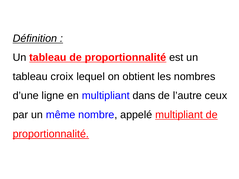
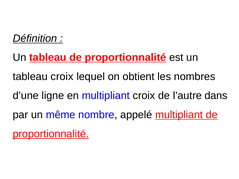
multipliant dans: dans -> croix (144, 96)
ceux: ceux -> dans (216, 96)
